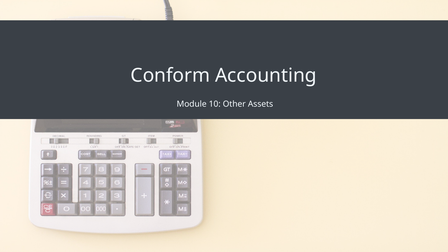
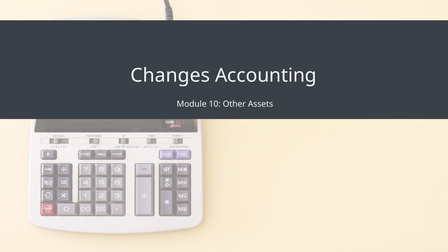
Conform: Conform -> Changes (170, 76)
